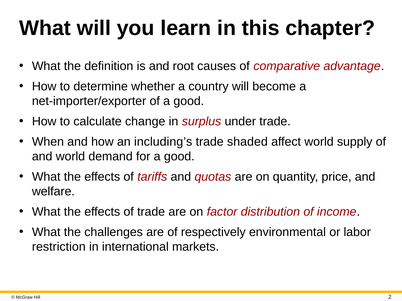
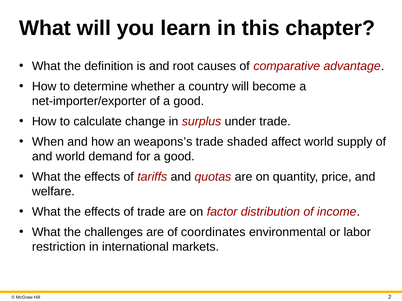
including’s: including’s -> weapons’s (163, 142)
respectively: respectively -> coordinates (213, 232)
